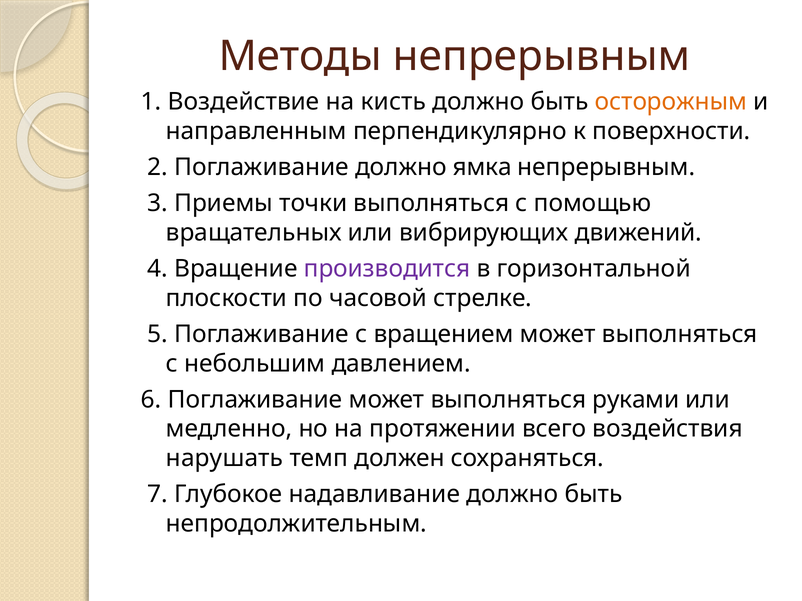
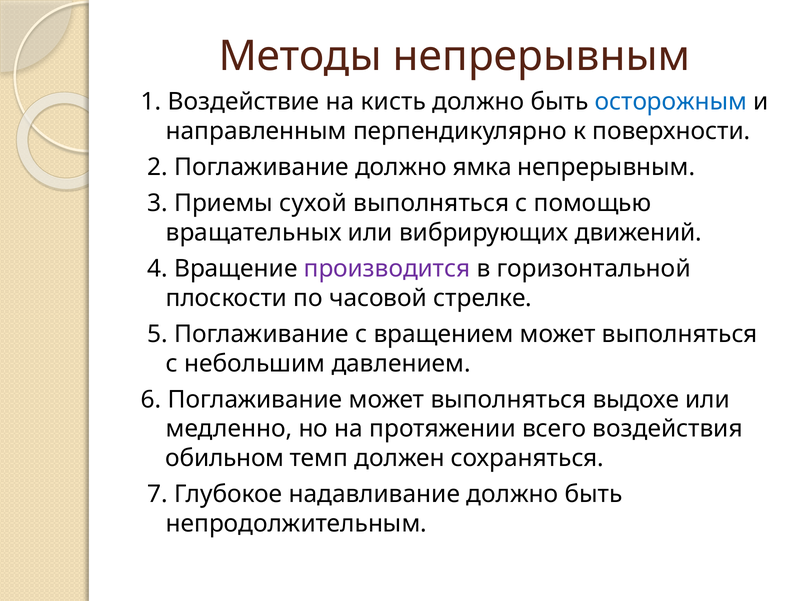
осторожным colour: orange -> blue (671, 102)
точки: точки -> сухой (313, 203)
руками: руками -> выдохе (636, 400)
нарушать: нарушать -> обильном (225, 459)
